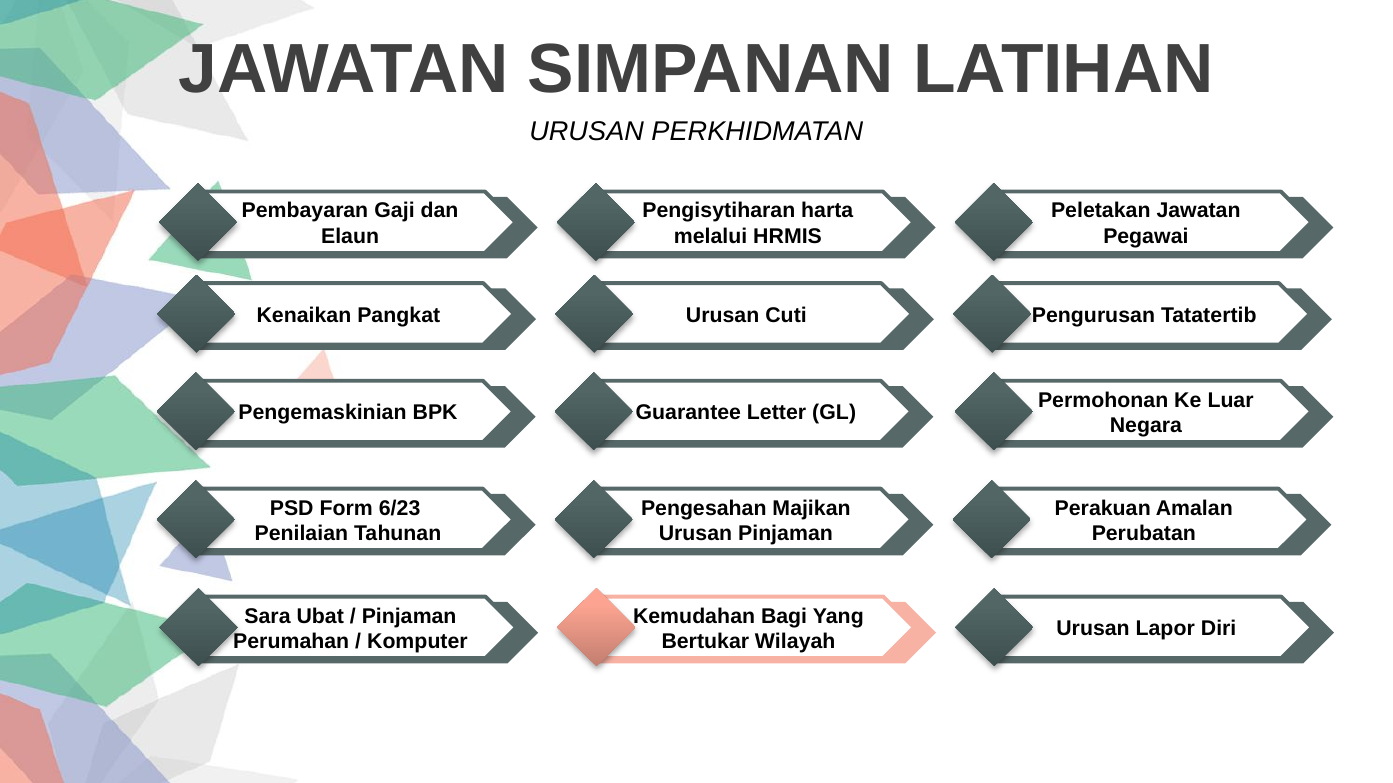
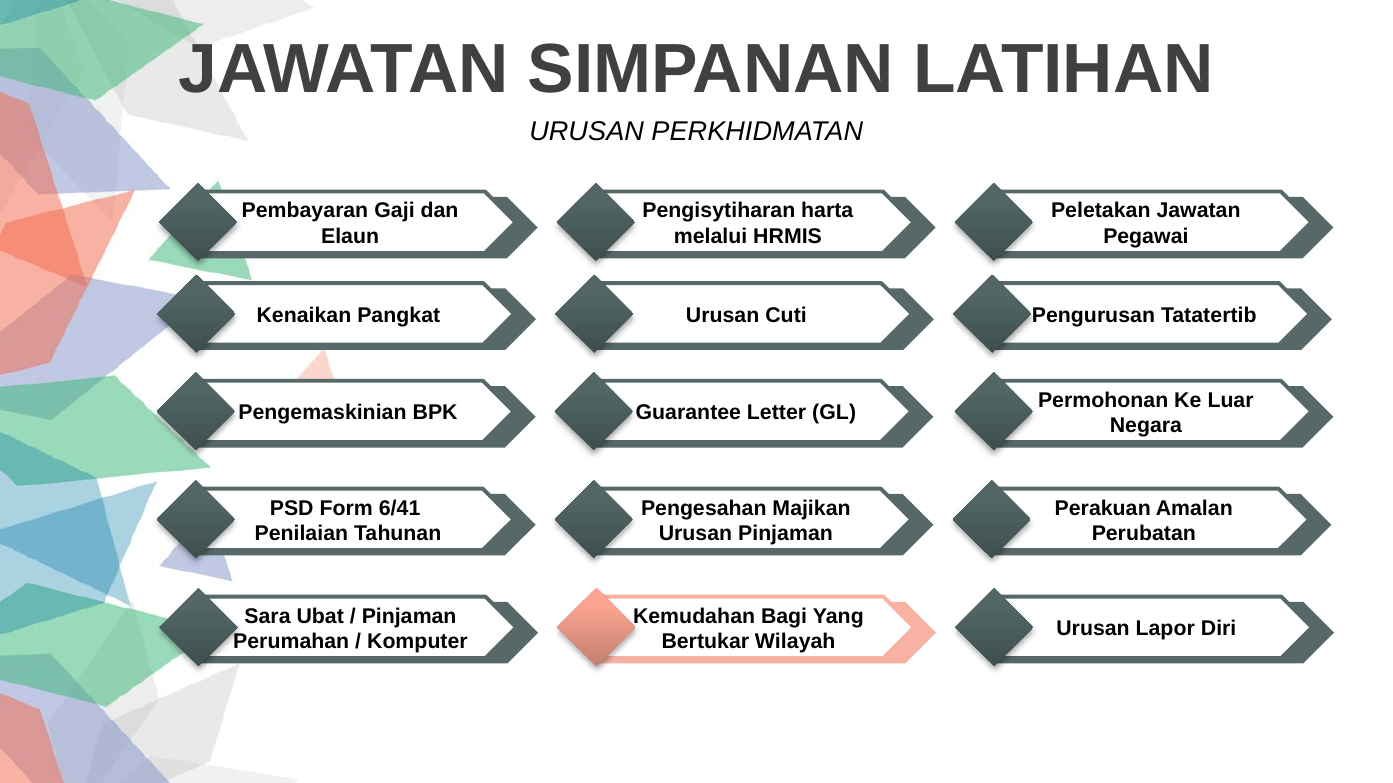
6/23: 6/23 -> 6/41 (400, 508)
